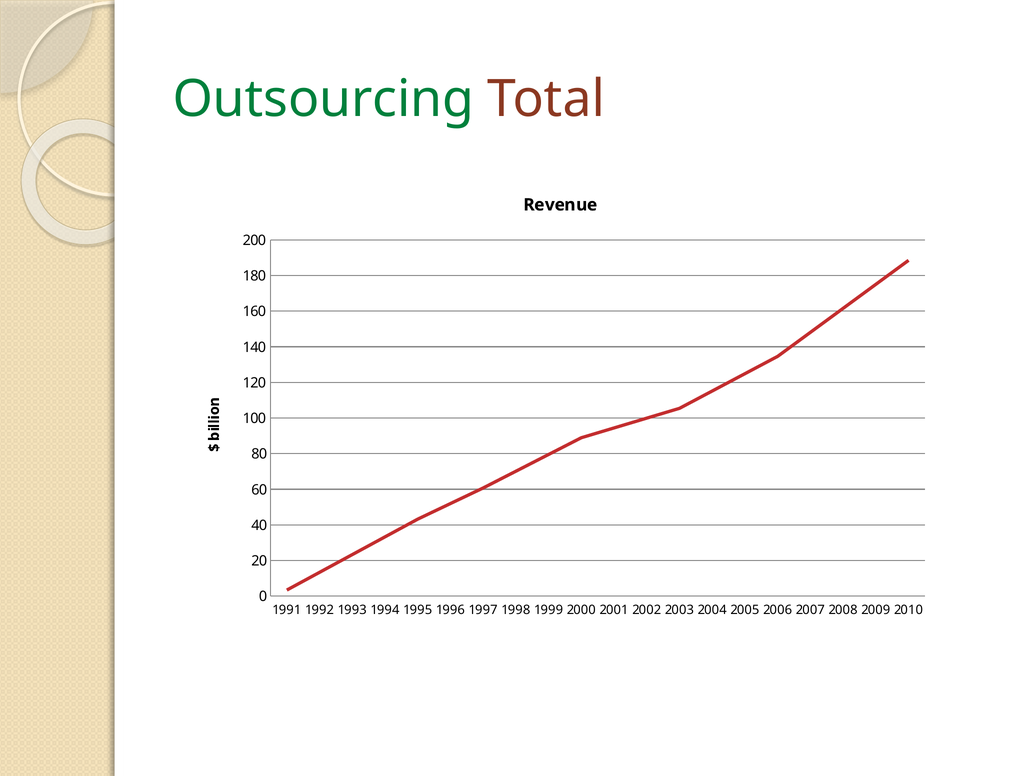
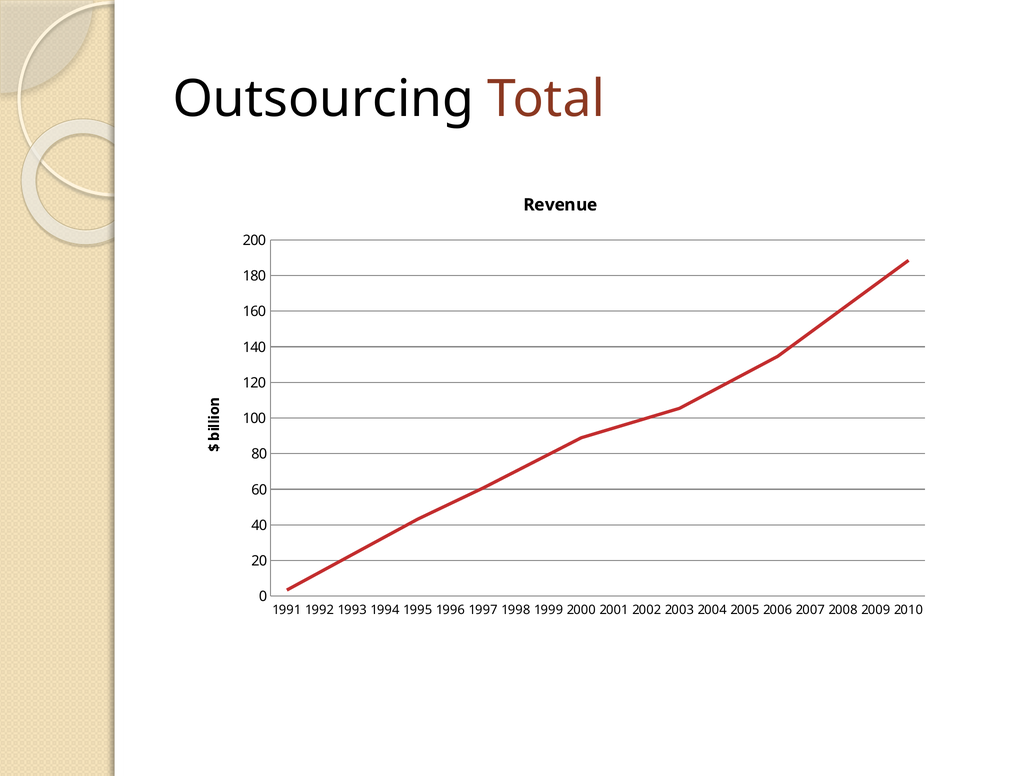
Outsourcing colour: green -> black (323, 99)
